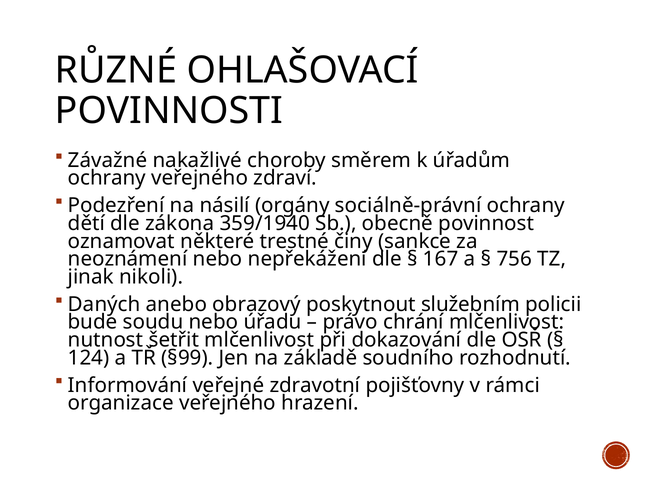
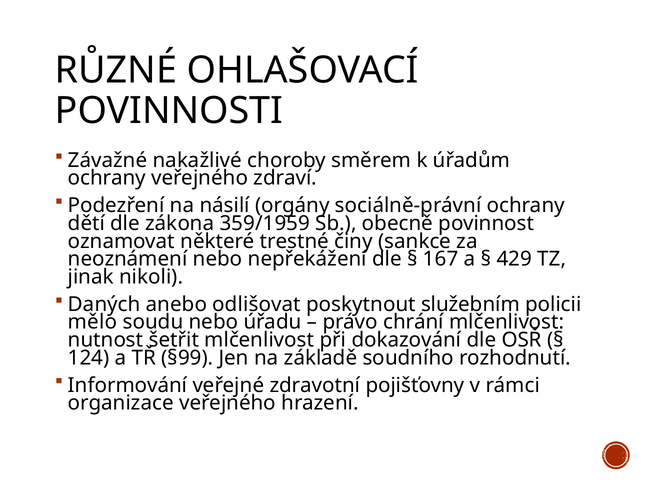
359/1940: 359/1940 -> 359/1959 (265, 224)
756: 756 -> 429 (514, 259)
obrazový: obrazový -> odlišovat (257, 305)
bude: bude -> mělo (93, 323)
